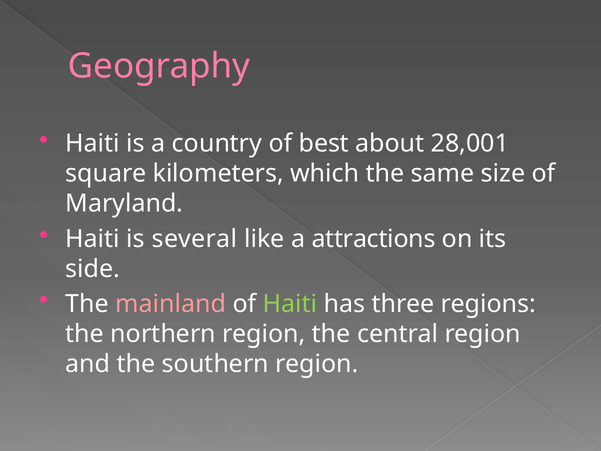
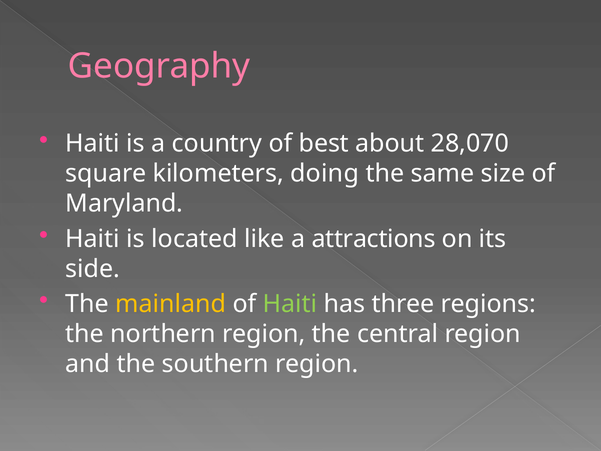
28,001: 28,001 -> 28,070 (470, 143)
which: which -> doing (325, 174)
several: several -> located (195, 239)
mainland colour: pink -> yellow (171, 304)
